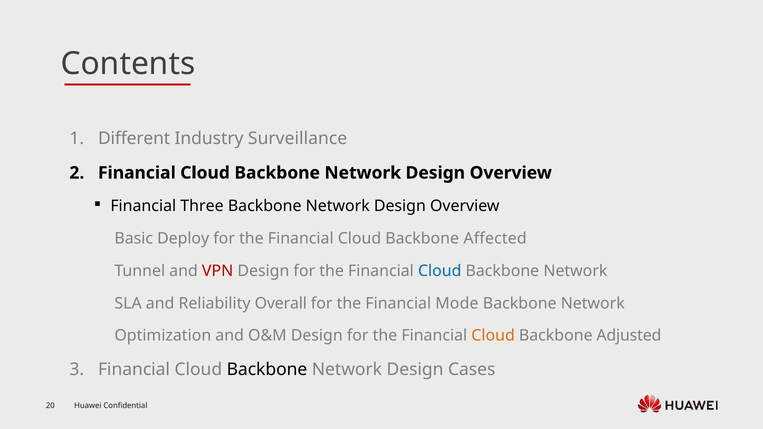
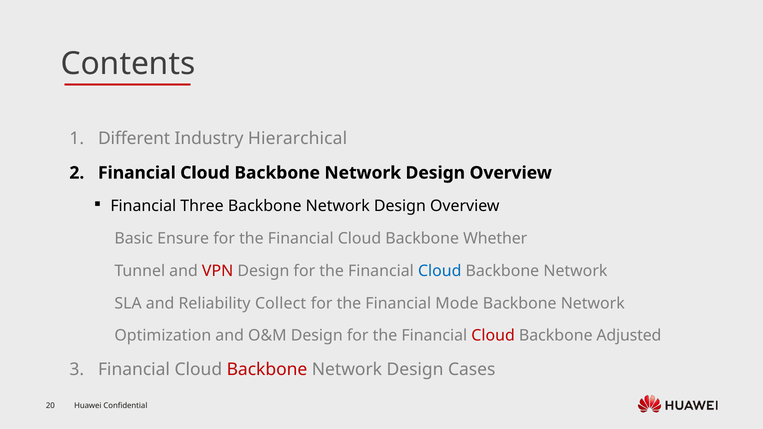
Surveillance: Surveillance -> Hierarchical (298, 138)
Deploy: Deploy -> Ensure (183, 239)
Affected: Affected -> Whether (495, 239)
Overall: Overall -> Collect (281, 303)
Cloud colour: orange -> red (493, 336)
Backbone colour: black -> red (267, 370)
